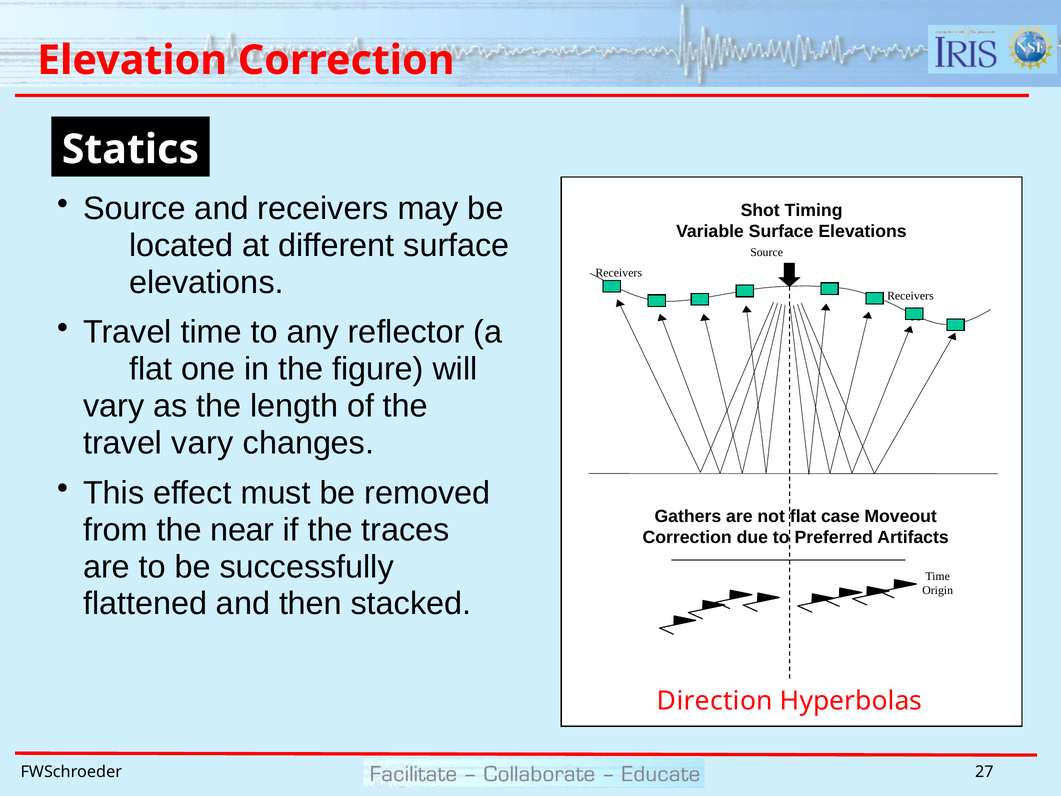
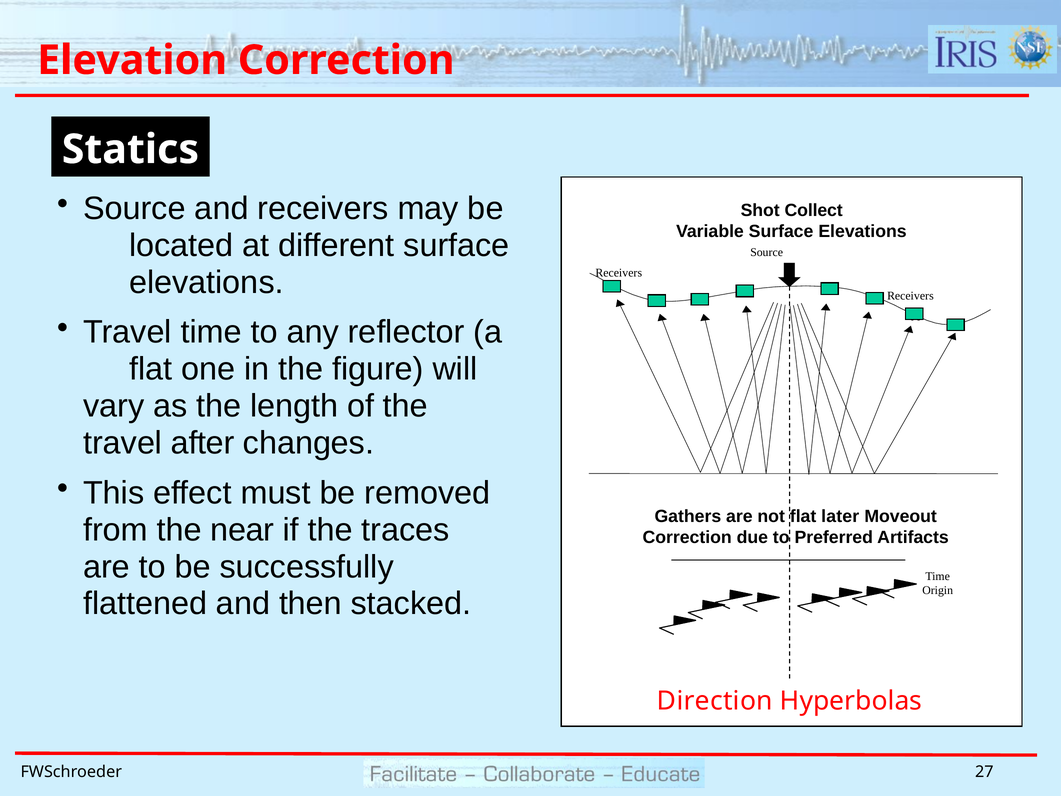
Timing: Timing -> Collect (814, 210)
travel vary: vary -> after (203, 443)
case: case -> later (840, 516)
